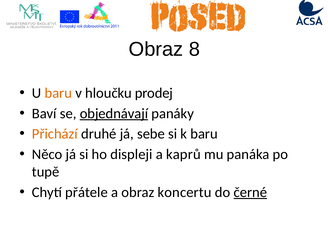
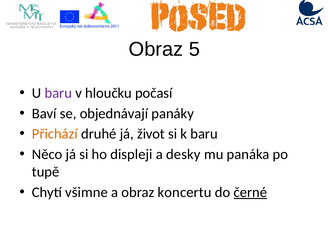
8: 8 -> 5 (194, 49)
baru colour: orange -> purple (58, 93)
prodej: prodej -> počasí (154, 93)
objednávají underline: present -> none (114, 114)
sebe: sebe -> život (151, 134)
kaprů: kaprů -> desky (183, 154)
přátele: přátele -> všimne (86, 192)
